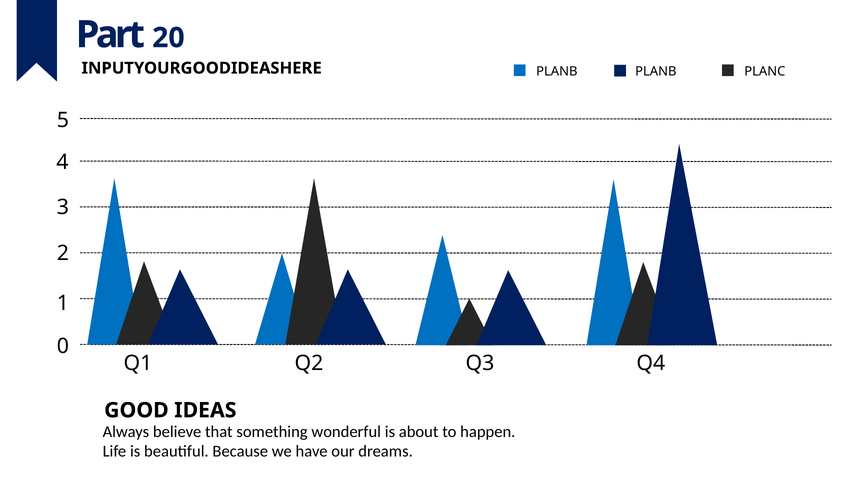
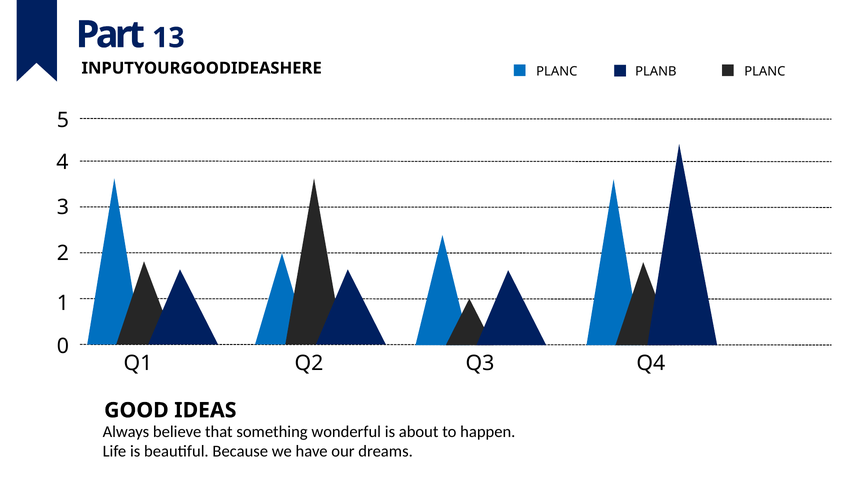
20: 20 -> 13 (168, 38)
PLANB: PLANB -> PLANC (557, 71)
